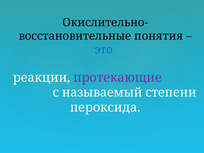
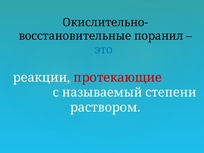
понятия: понятия -> поранил (159, 36)
протекающие colour: purple -> red (118, 78)
пероксида: пероксида -> раствором (105, 108)
